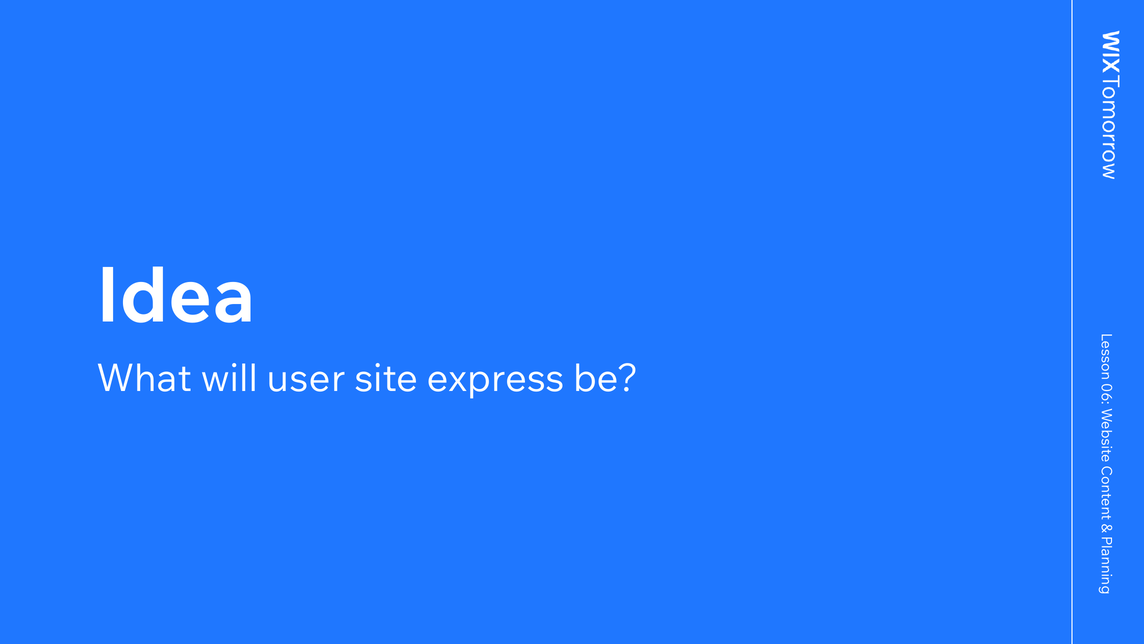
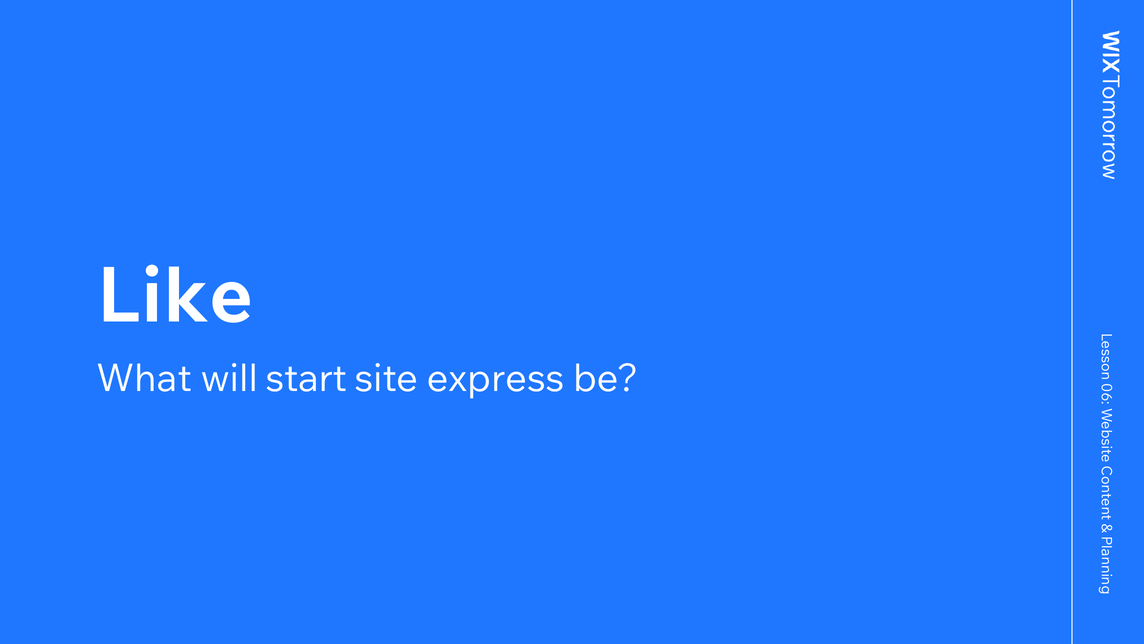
Idea: Idea -> Like (175, 296)
user: user -> start (306, 378)
